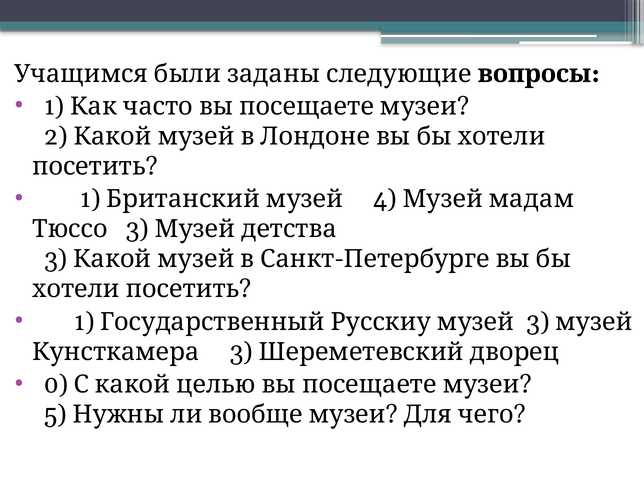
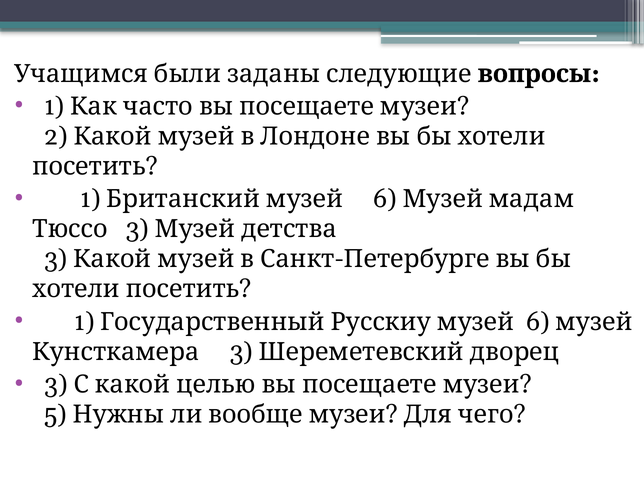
4: 4 -> 6 (385, 199)
3: 3 -> 6 (538, 322)
0: 0 -> 3 (56, 384)
